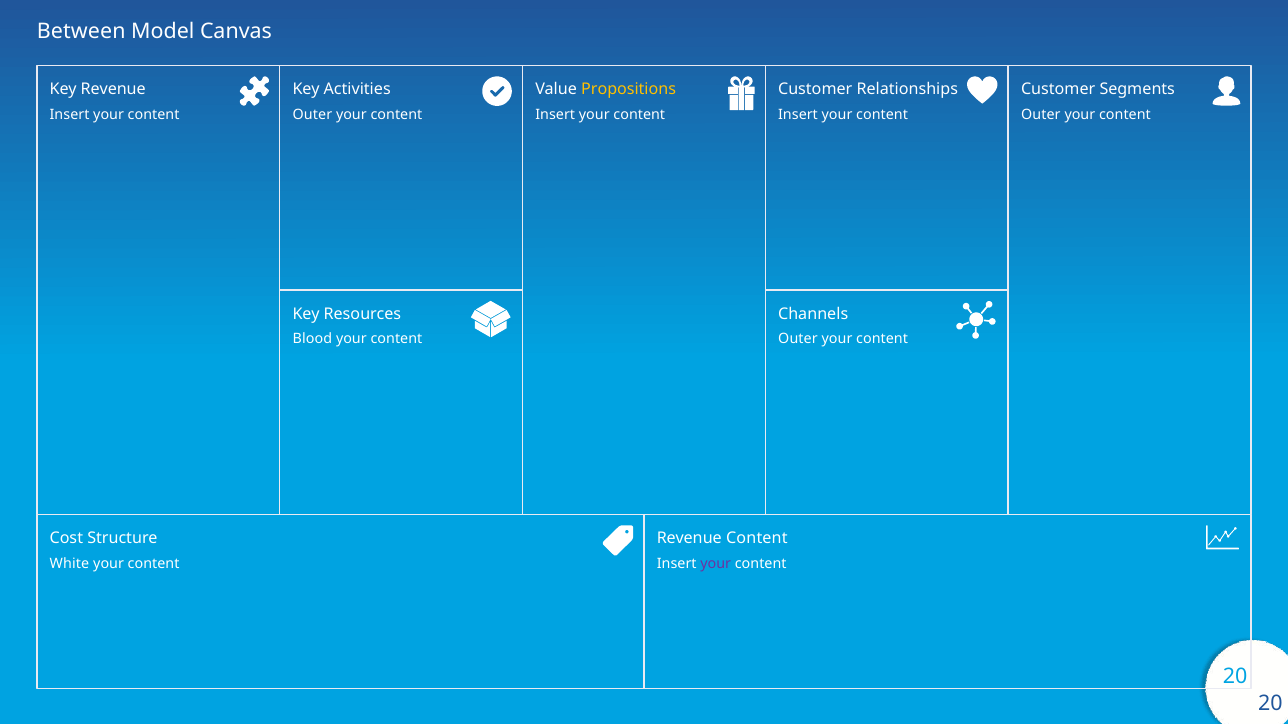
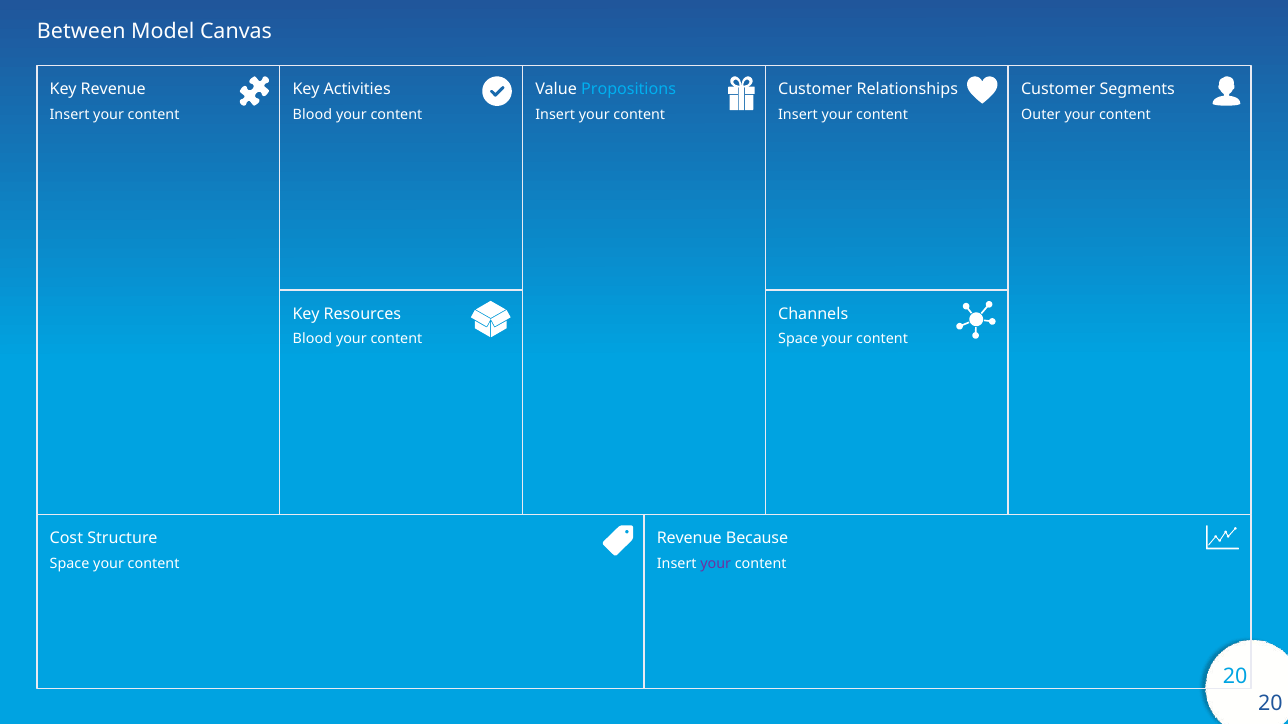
Propositions colour: yellow -> light blue (629, 89)
Outer: Outer -> Blood (312, 115)
Outer: Outer -> Space (798, 339)
Revenue Content: Content -> Because (757, 539)
White: White -> Space (70, 564)
